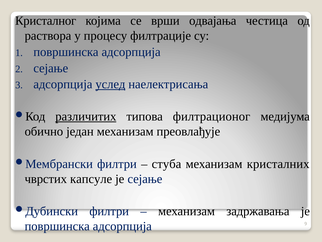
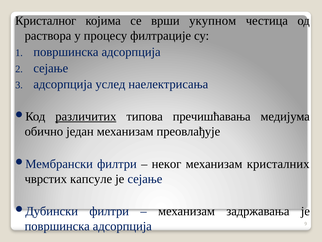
одвајања: одвајања -> укупном (213, 21)
услед underline: present -> none (110, 84)
филтрационог: филтрационог -> пречишћавања (212, 116)
стуба: стуба -> неког (167, 164)
